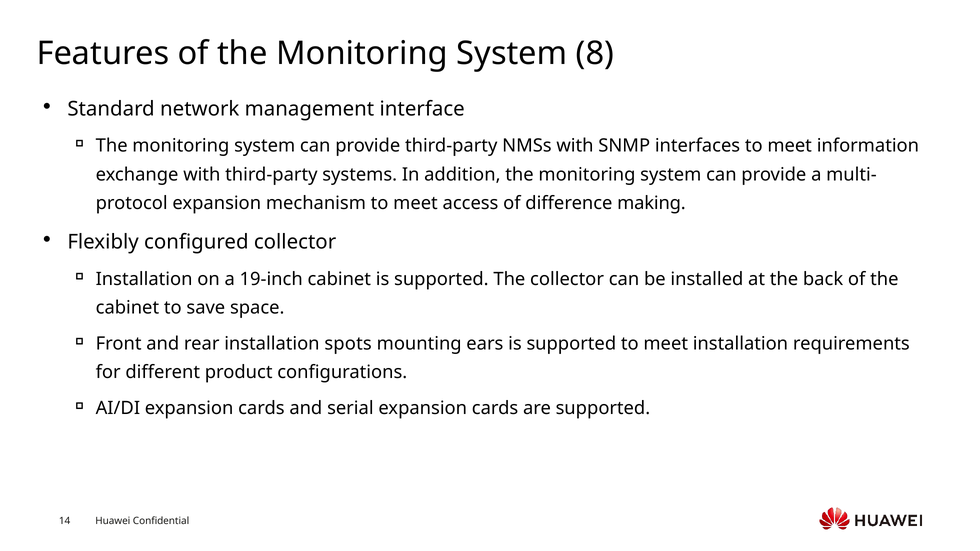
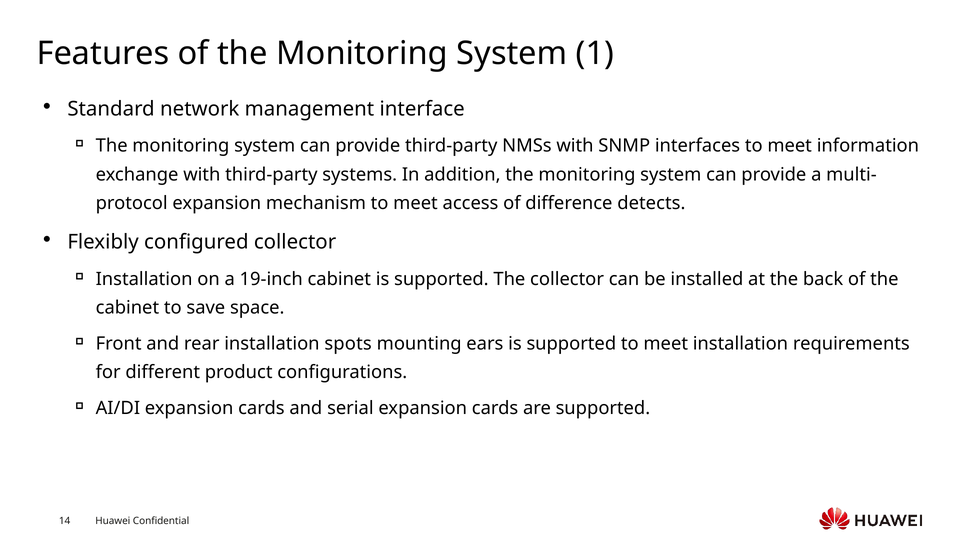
8: 8 -> 1 (595, 53)
making: making -> detects (651, 203)
